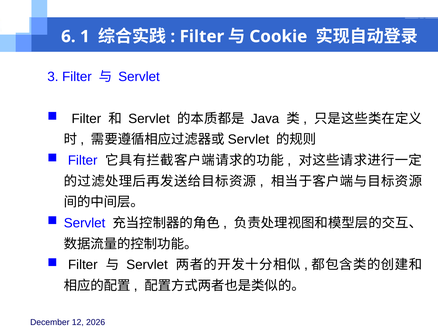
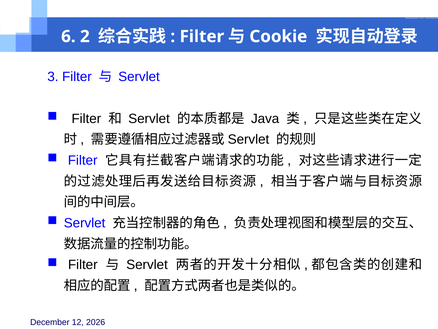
1: 1 -> 2 (85, 36)
